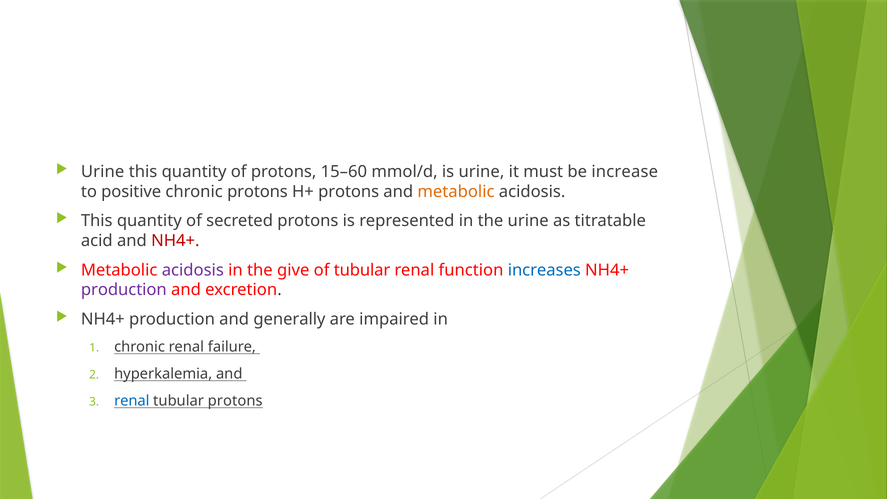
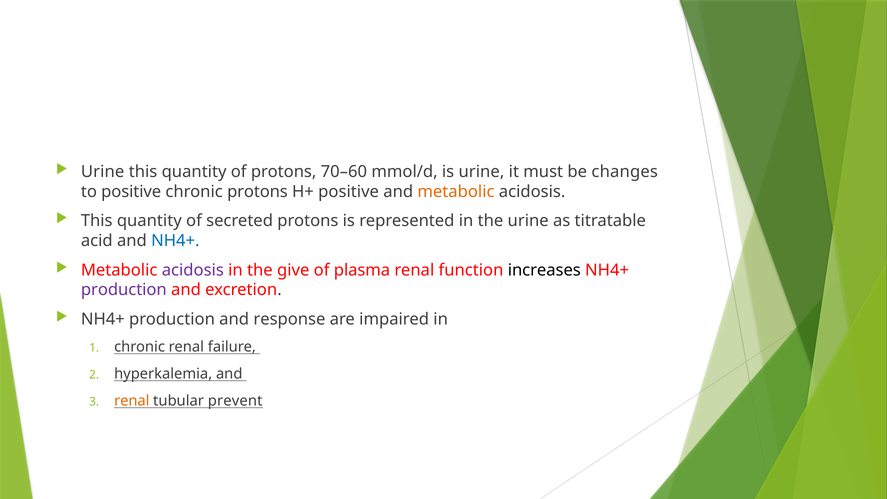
15–60: 15–60 -> 70–60 (344, 172)
increase: increase -> changes (625, 172)
H+ protons: protons -> positive (349, 192)
NH4+ colour: red -> blue (175, 241)
of tubular: tubular -> plasma (362, 270)
increases colour: blue -> black (544, 270)
generally: generally -> response (289, 319)
renal colour: blue -> orange (132, 401)
tubular protons: protons -> prevent (235, 401)
